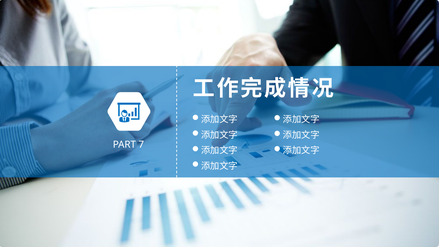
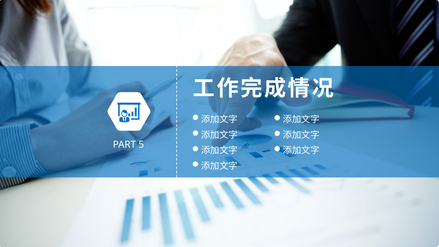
7: 7 -> 5 (141, 144)
